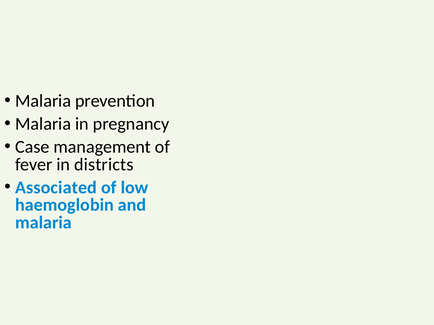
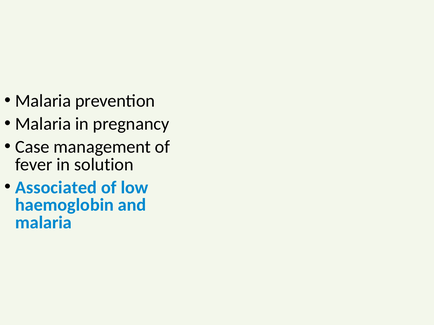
districts: districts -> solution (104, 165)
